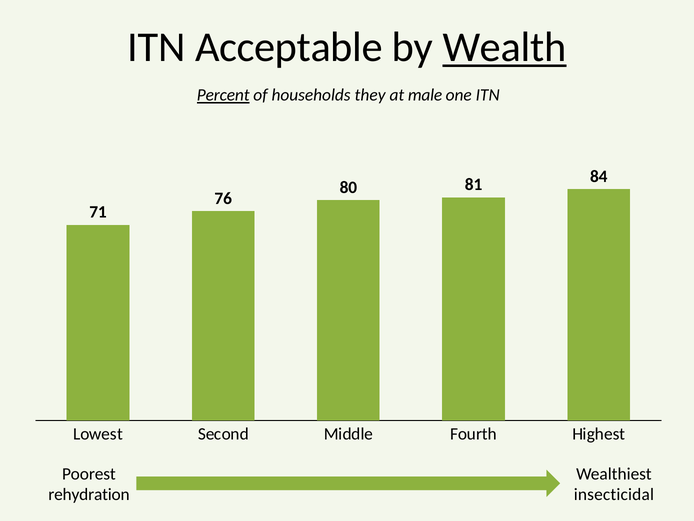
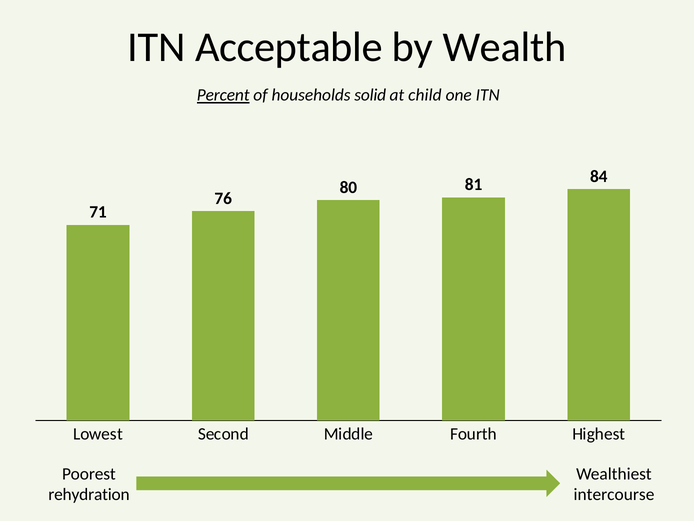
Wealth underline: present -> none (505, 47)
they: they -> solid (370, 95)
male: male -> child (425, 95)
insecticidal: insecticidal -> intercourse (614, 494)
